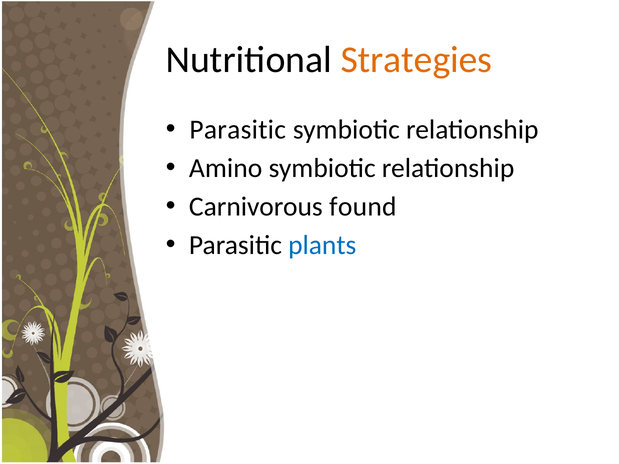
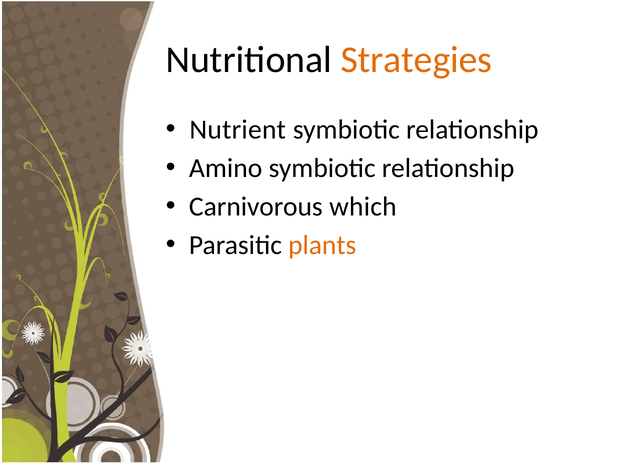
Parasitic: Parasitic -> Nutrient (238, 130)
found: found -> which (363, 207)
plants colour: blue -> orange (322, 245)
